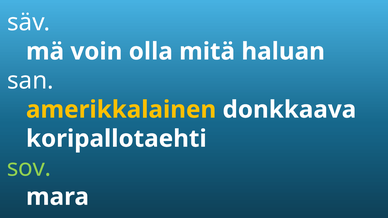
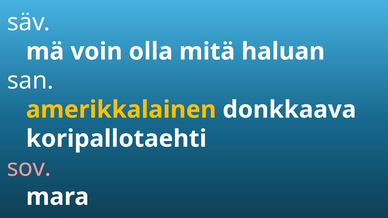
sov colour: light green -> pink (29, 168)
